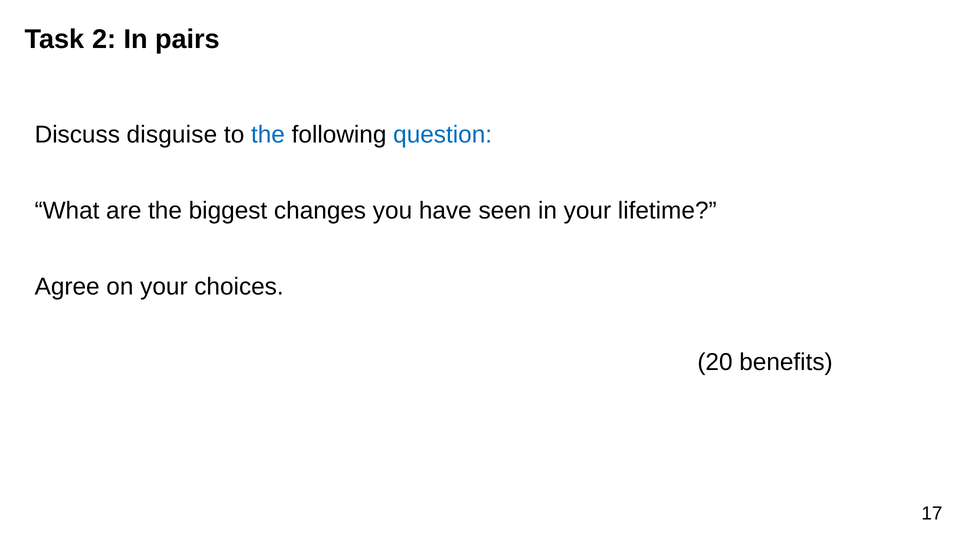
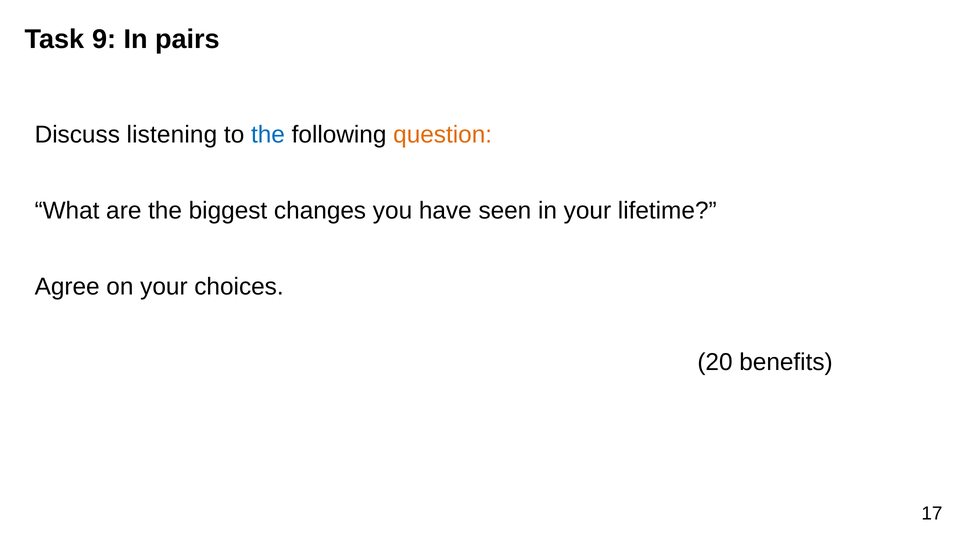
2: 2 -> 9 (104, 39)
disguise: disguise -> listening (172, 135)
question colour: blue -> orange (443, 135)
